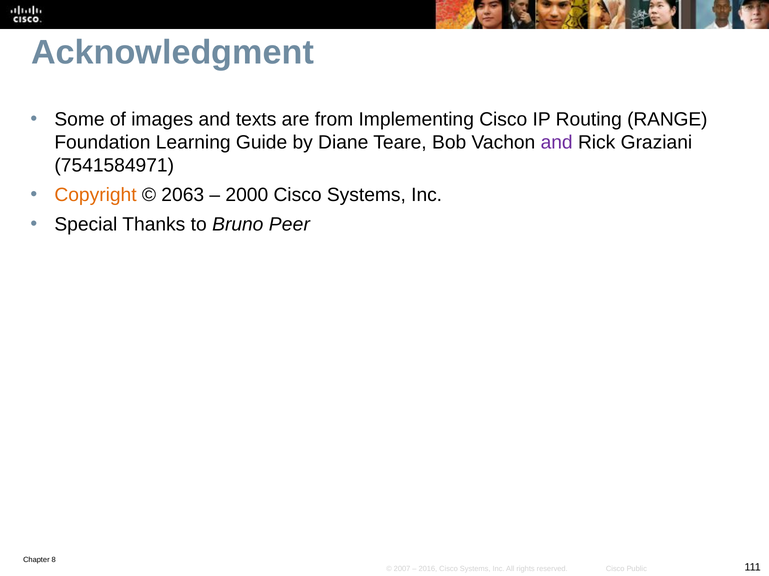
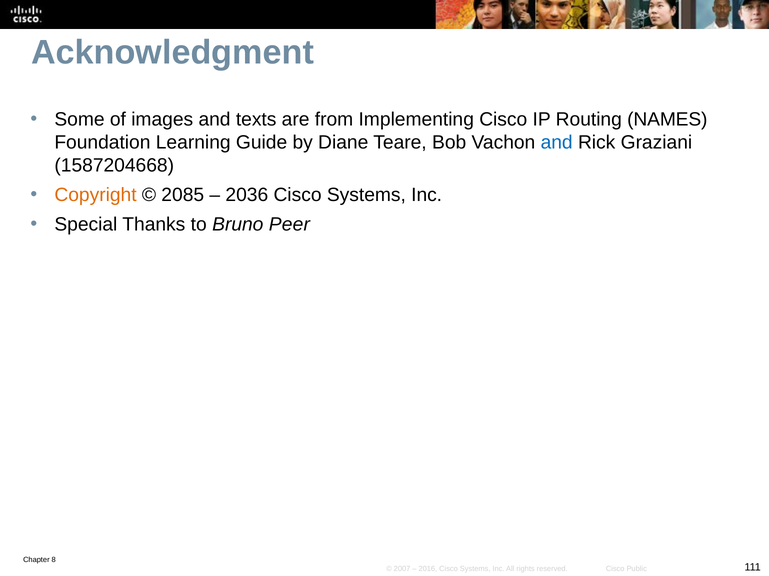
RANGE: RANGE -> NAMES (667, 119)
and colour: purple -> blue (557, 143)
7541584971: 7541584971 -> 1587204668 (114, 166)
2063: 2063 -> 2085 (183, 195)
2000: 2000 -> 2036 (247, 195)
